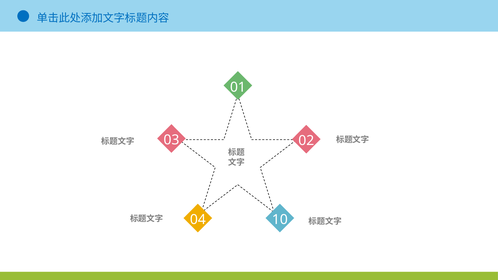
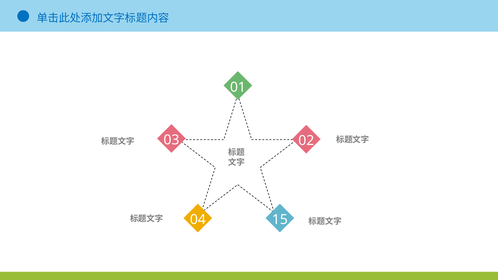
10: 10 -> 15 (280, 220)
